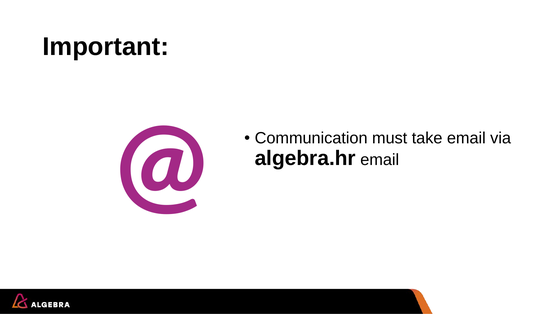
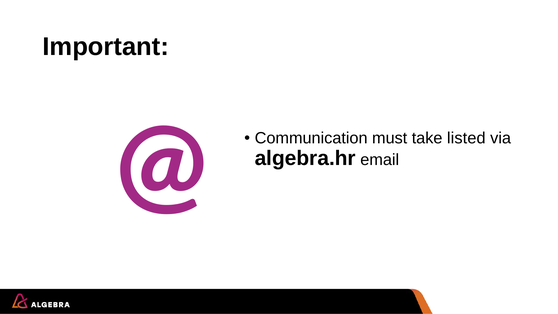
take email: email -> listed (466, 138)
